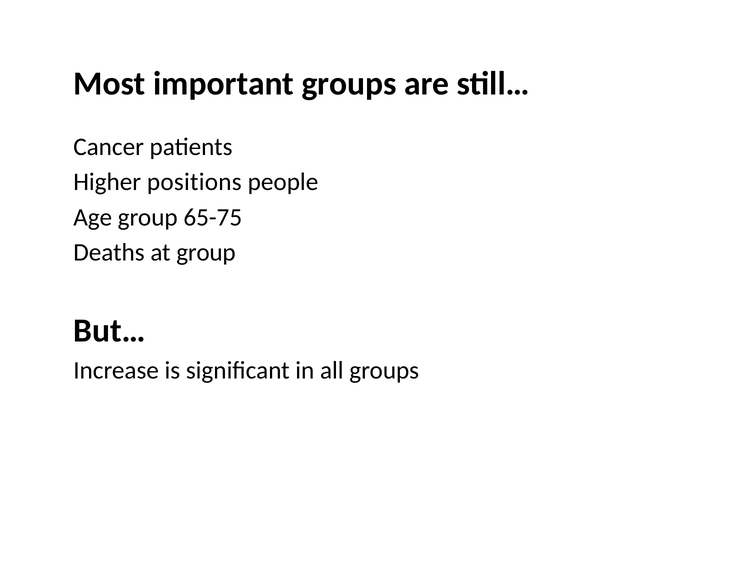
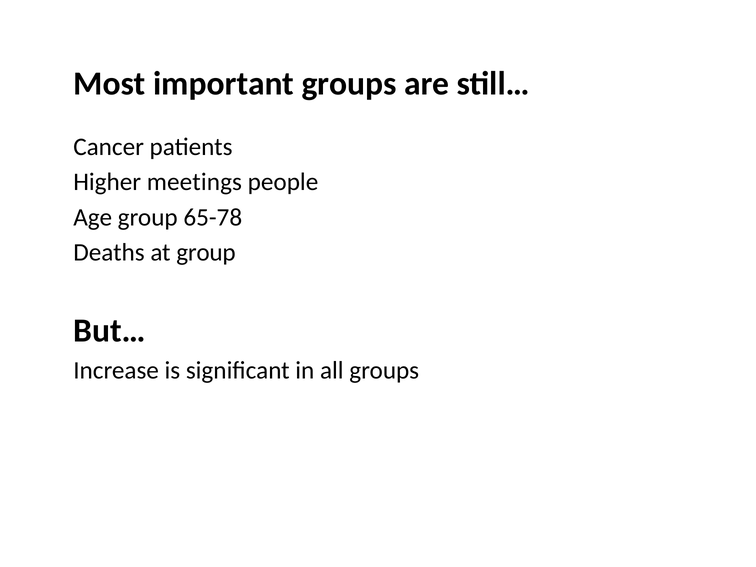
positions: positions -> meetings (194, 182)
65-75: 65-75 -> 65-78 (213, 217)
